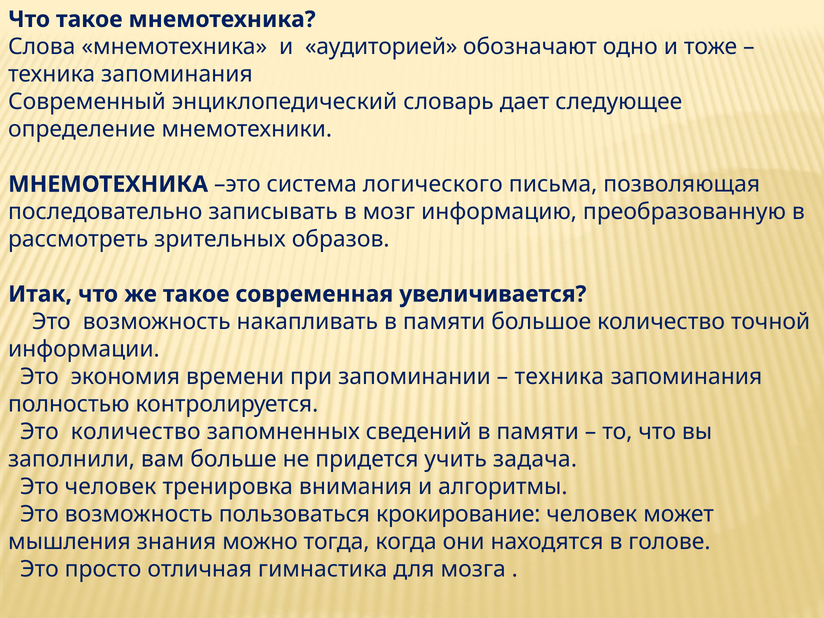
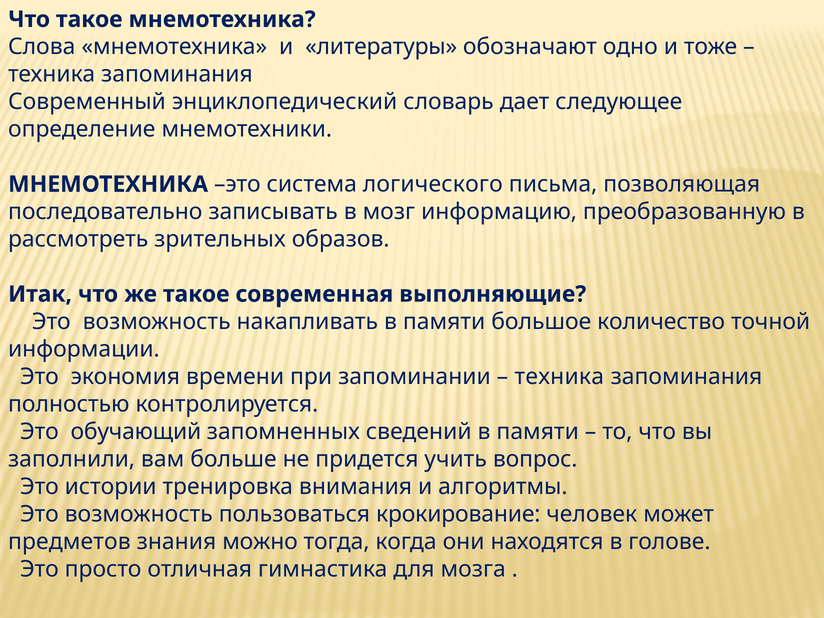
аудиторией: аудиторией -> литературы (381, 47)
увеличивается: увеличивается -> выполняющие (493, 294)
Это количество: количество -> обучающий (136, 432)
задача: задача -> вопрос (535, 459)
Это человек: человек -> истории (111, 487)
мышления: мышления -> предметов (69, 541)
